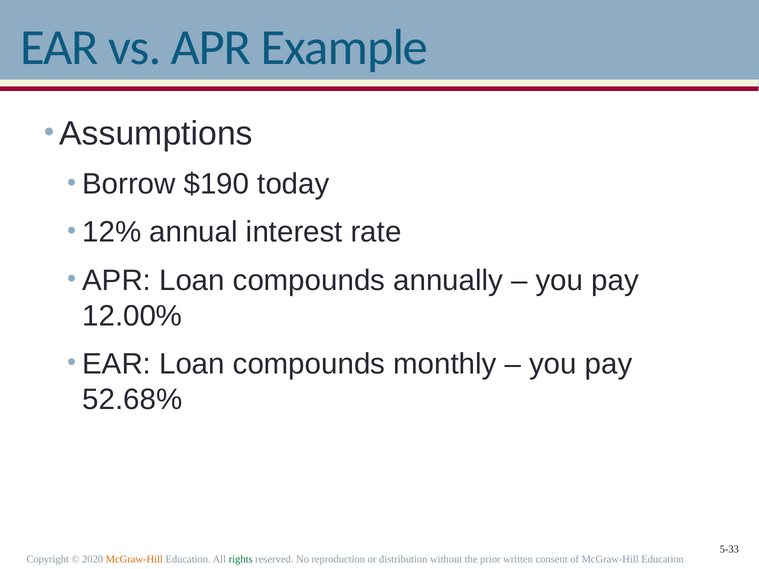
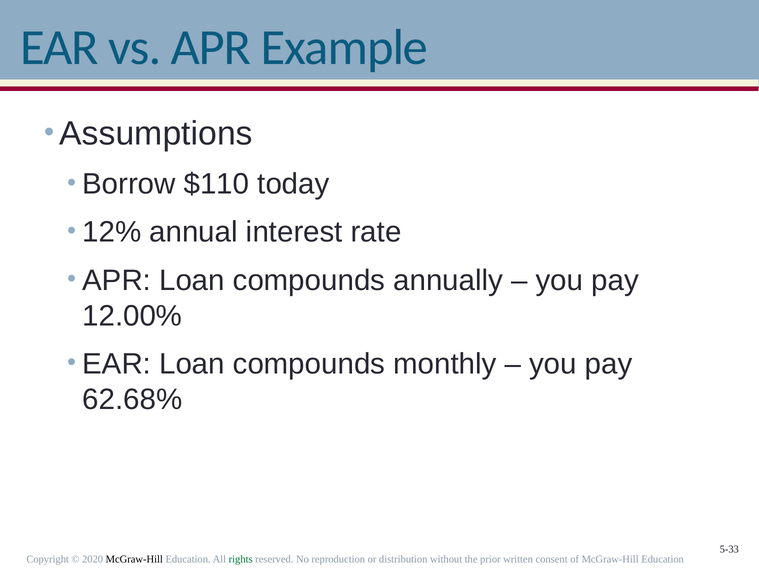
$190: $190 -> $110 (216, 184)
52.68%: 52.68% -> 62.68% (132, 399)
McGraw-Hill colour: orange -> black (134, 560)
